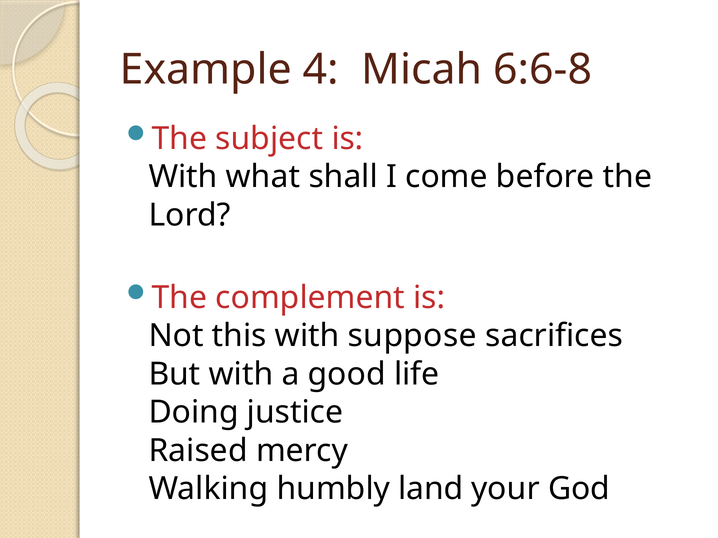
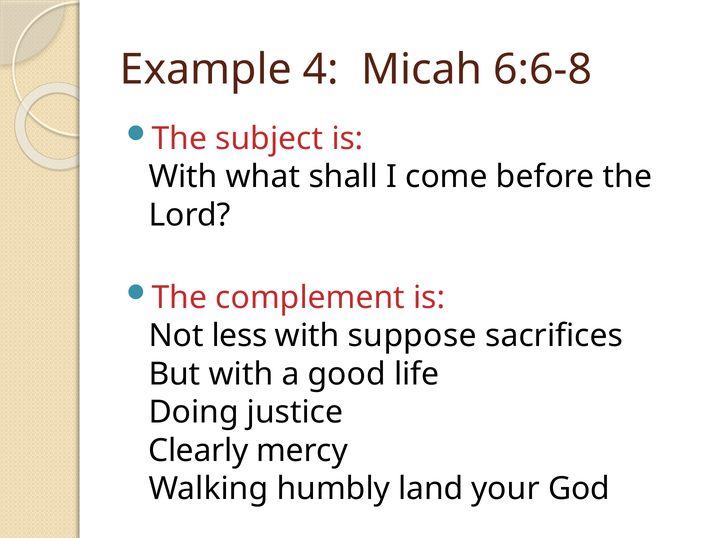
this: this -> less (239, 336)
Raised: Raised -> Clearly (198, 451)
